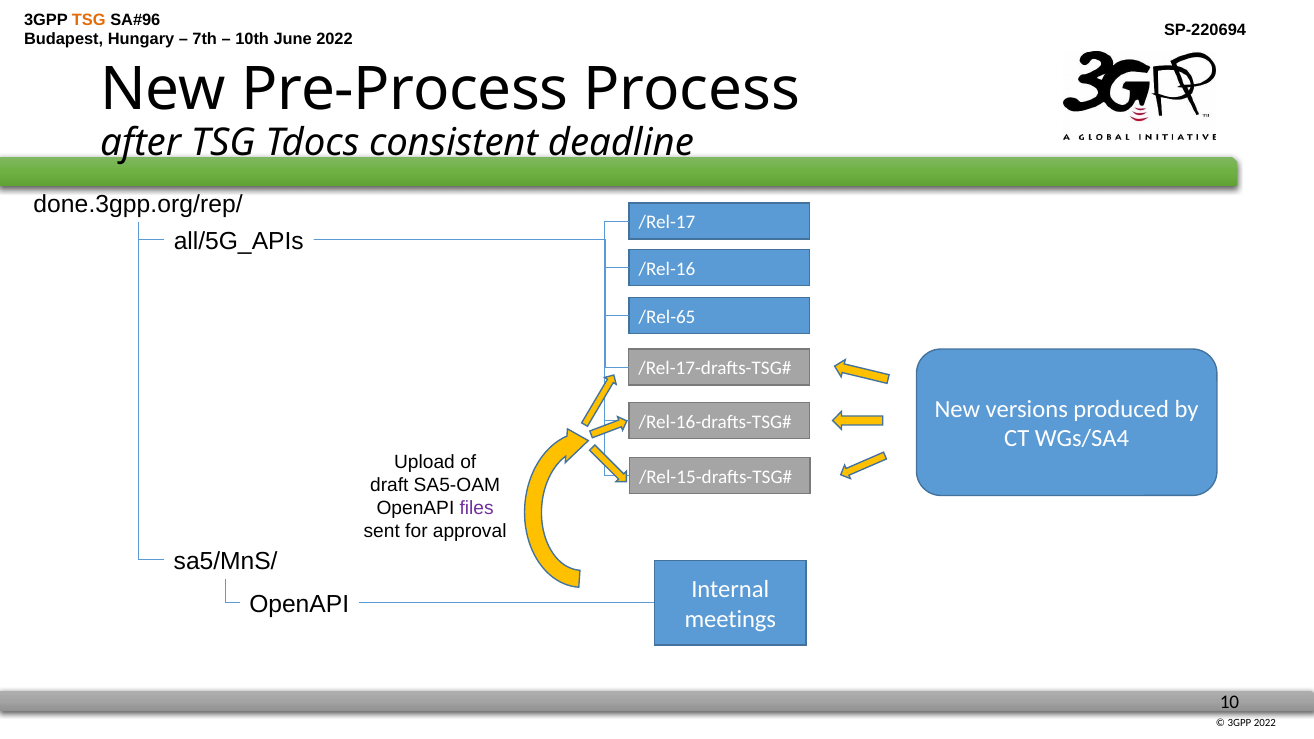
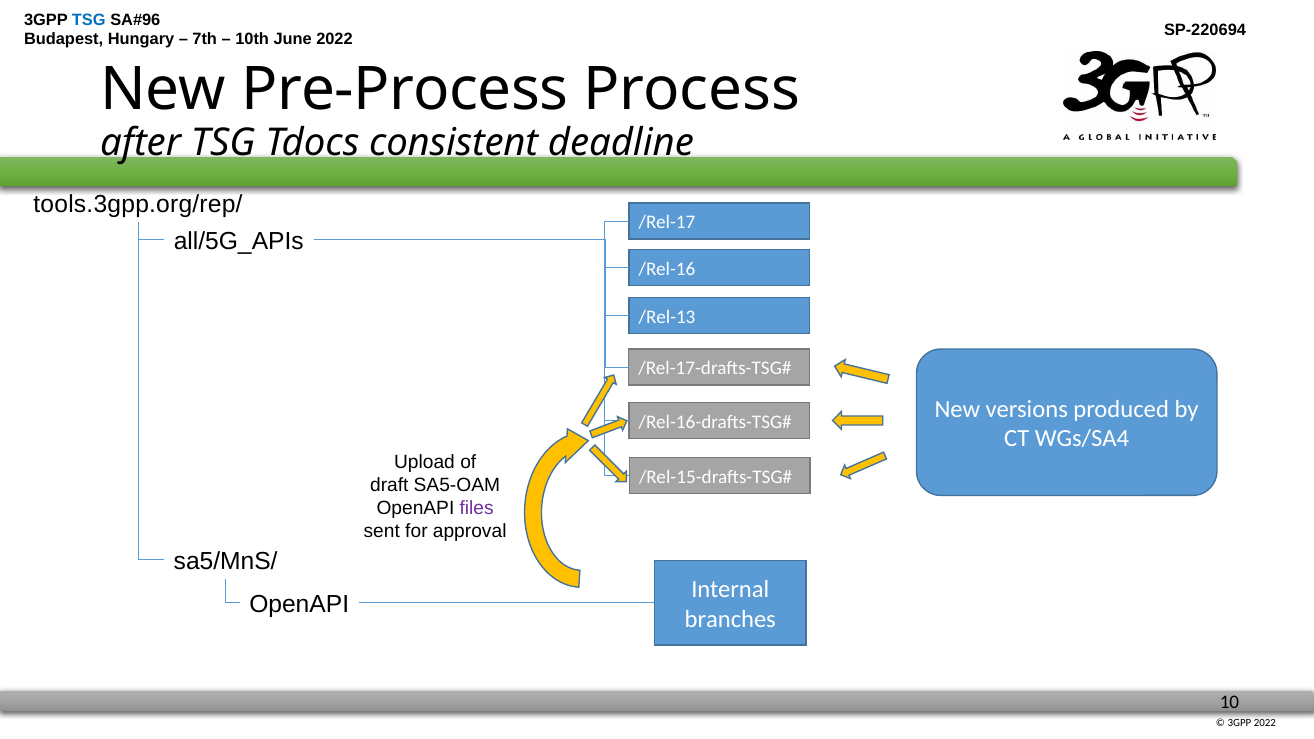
TSG colour: orange -> blue (89, 20)
done.3gpp.org/rep/: done.3gpp.org/rep/ -> tools.3gpp.org/rep/ (138, 204)
/Rel-65: /Rel-65 -> /Rel-13 (667, 317)
meetings: meetings -> branches (730, 619)
